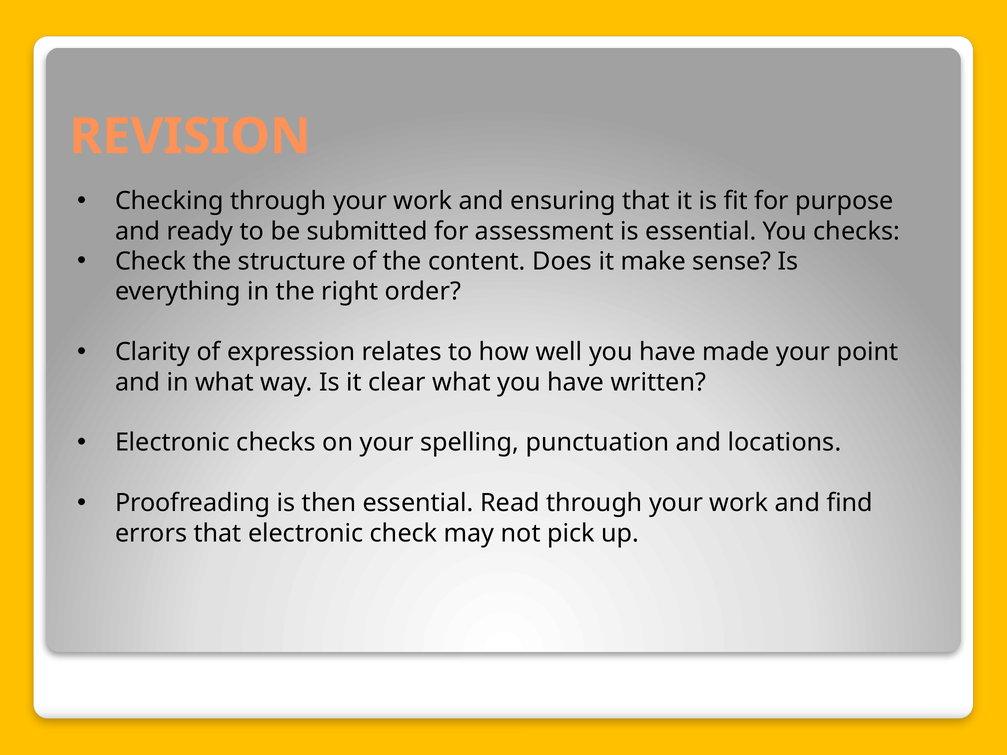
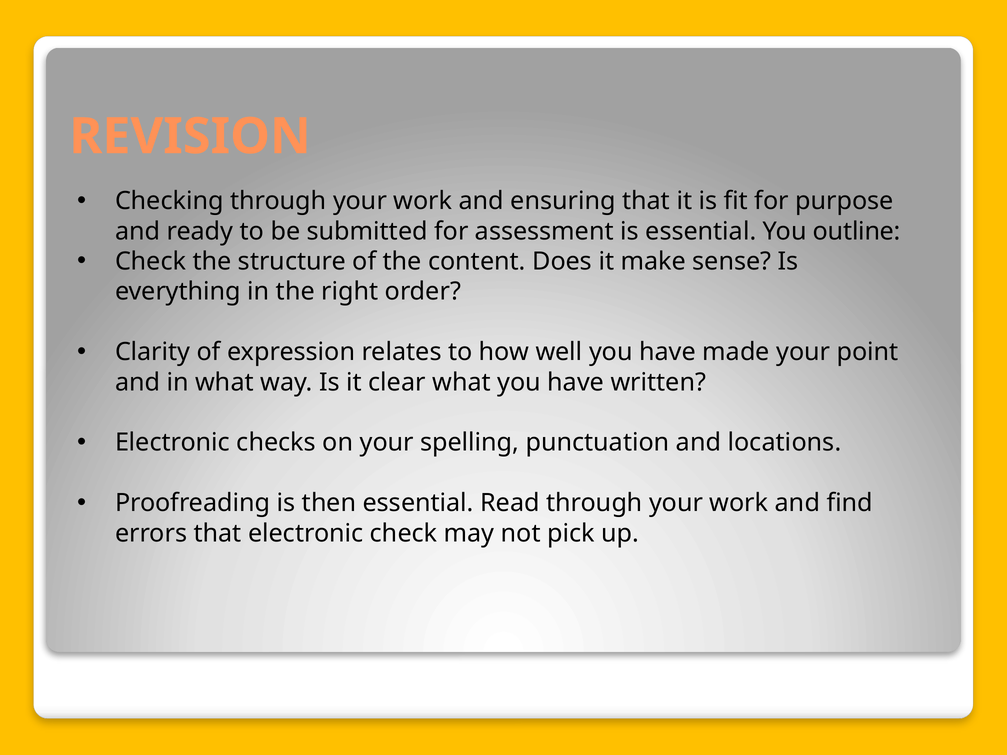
You checks: checks -> outline (857, 231)
